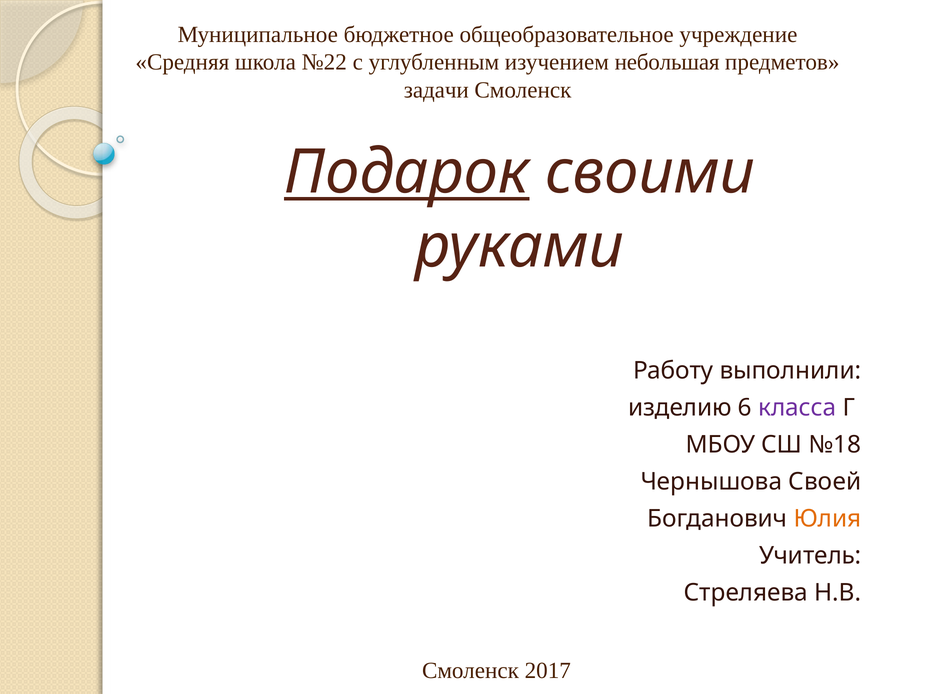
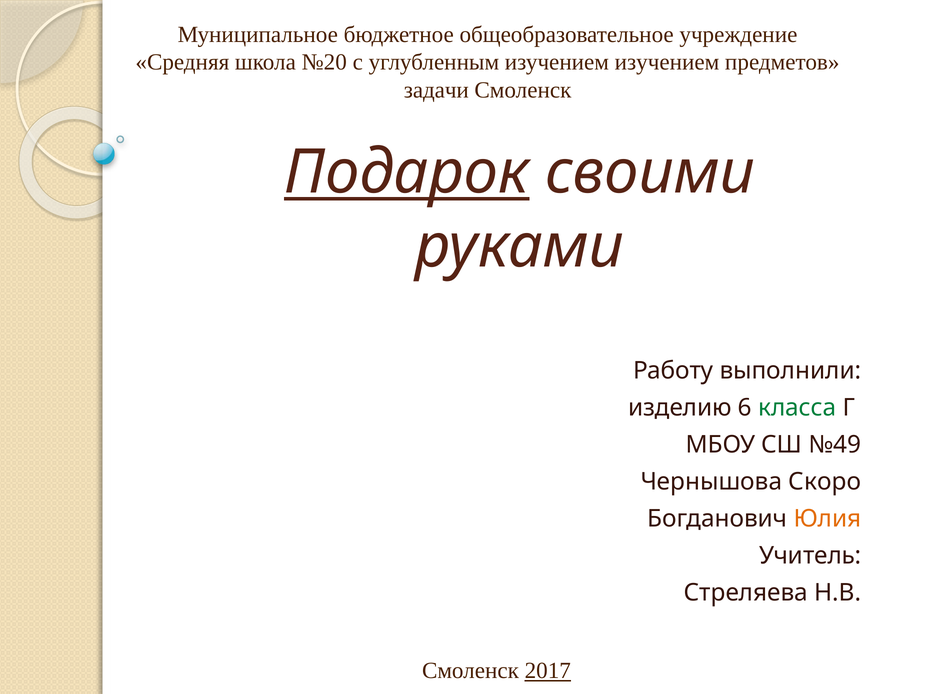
№22: №22 -> №20 (324, 62)
изучением небольшая: небольшая -> изучением (667, 62)
класса colour: purple -> green (797, 408)
№18: №18 -> №49 (835, 445)
Своей: Своей -> Скоро (825, 482)
2017 underline: none -> present (548, 670)
